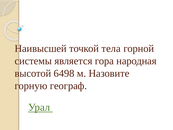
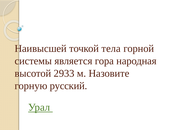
6498: 6498 -> 2933 (64, 73)
географ: географ -> русский (68, 86)
